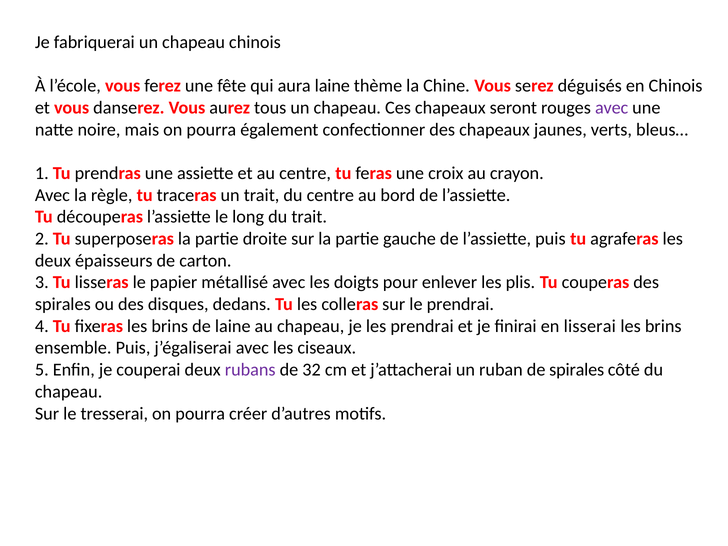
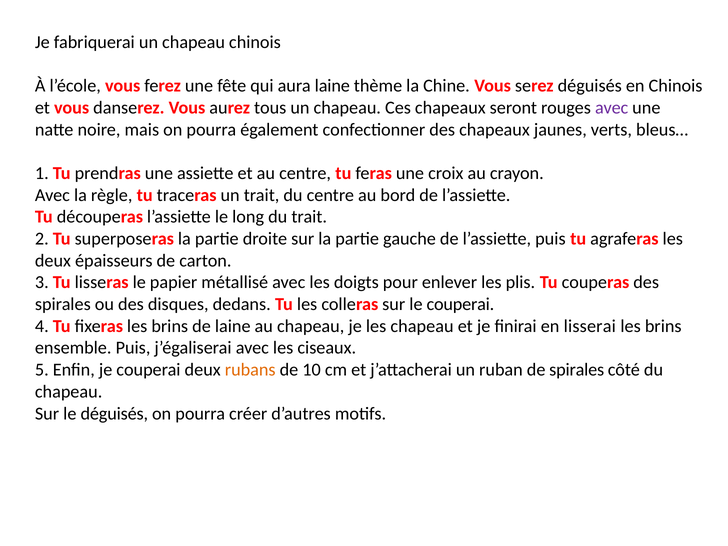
le prendrai: prendrai -> couperai (460, 304)
les prendrai: prendrai -> chapeau (422, 326)
rubans colour: purple -> orange (250, 370)
32: 32 -> 10 (312, 370)
le tresserai: tresserai -> déguisés (114, 414)
